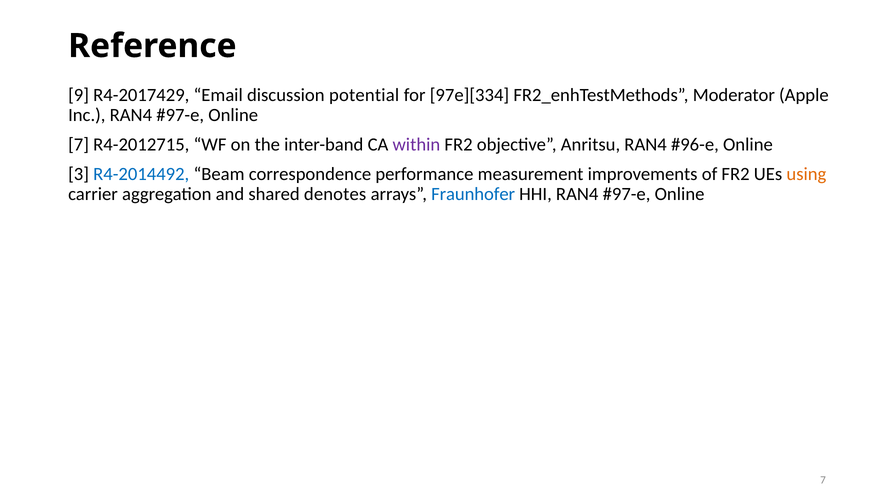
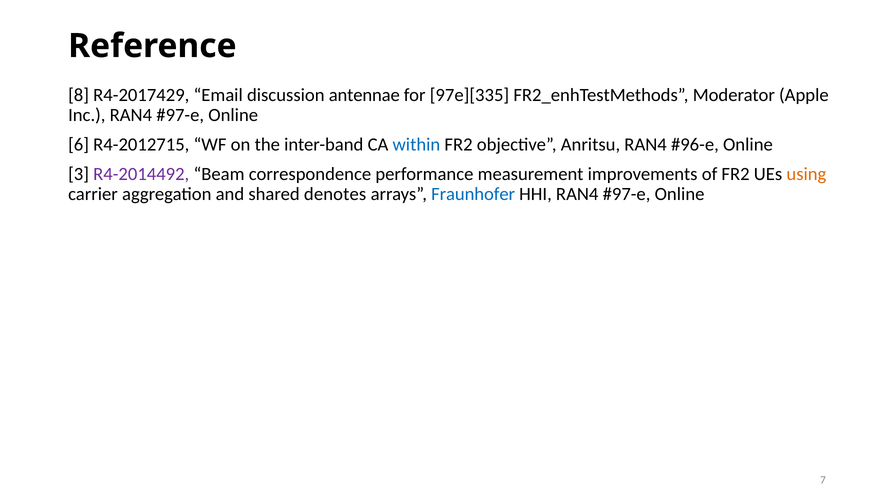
9: 9 -> 8 (79, 95)
potential: potential -> antennae (364, 95)
97e][334: 97e][334 -> 97e][335 (469, 95)
7: 7 -> 6 (79, 144)
within colour: purple -> blue (416, 144)
R4-2014492 colour: blue -> purple (141, 174)
